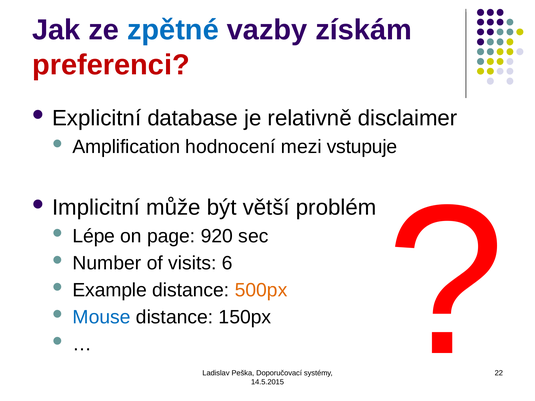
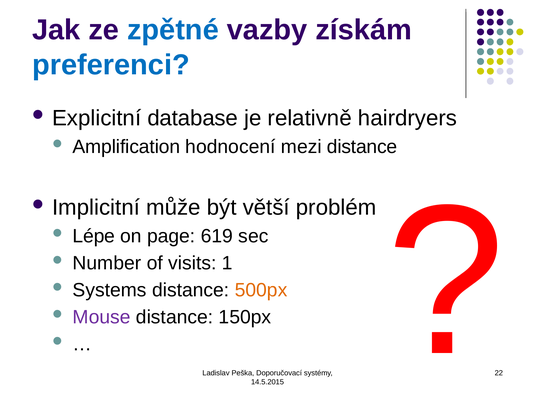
preferenci colour: red -> blue (111, 65)
disclaimer: disclaimer -> hairdryers (407, 118)
mezi vstupuje: vstupuje -> distance (362, 147)
920: 920 -> 619 (217, 236)
6: 6 -> 1 (227, 263)
Example: Example -> Systems (110, 290)
Mouse colour: blue -> purple (102, 317)
